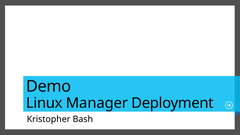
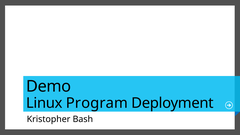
Manager: Manager -> Program (97, 103)
